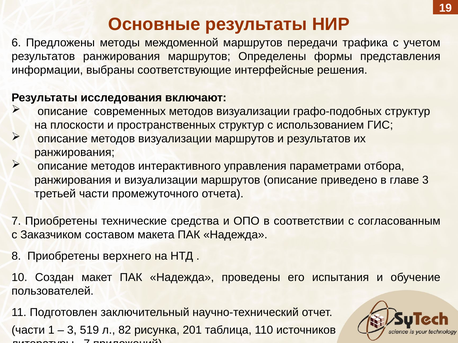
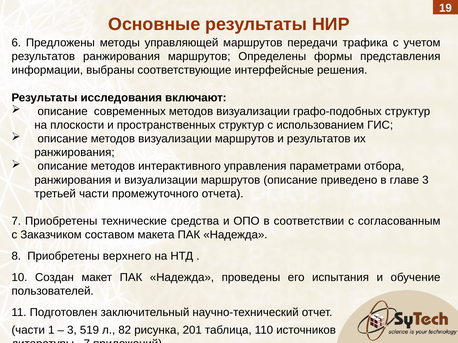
междоменной: междоменной -> управляющей (182, 43)
